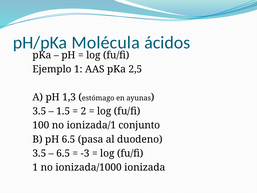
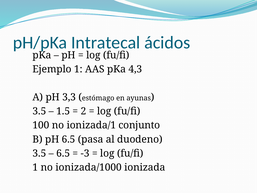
Molécula: Molécula -> Intratecal (106, 42)
2,5: 2,5 -> 4,3 (135, 69)
1,3: 1,3 -> 3,3 (69, 97)
